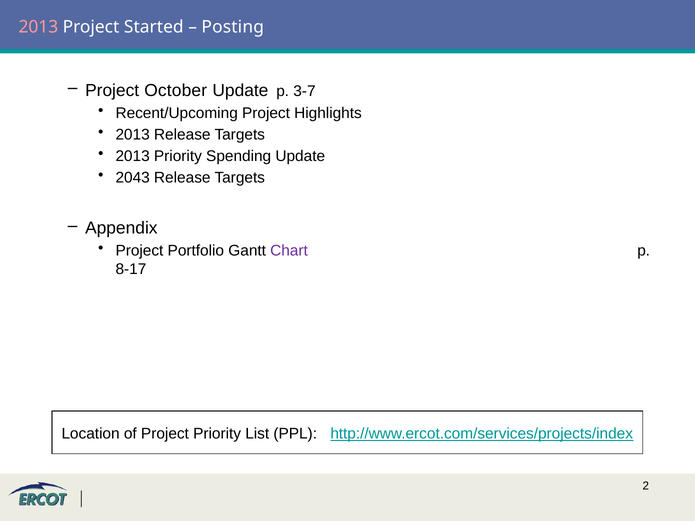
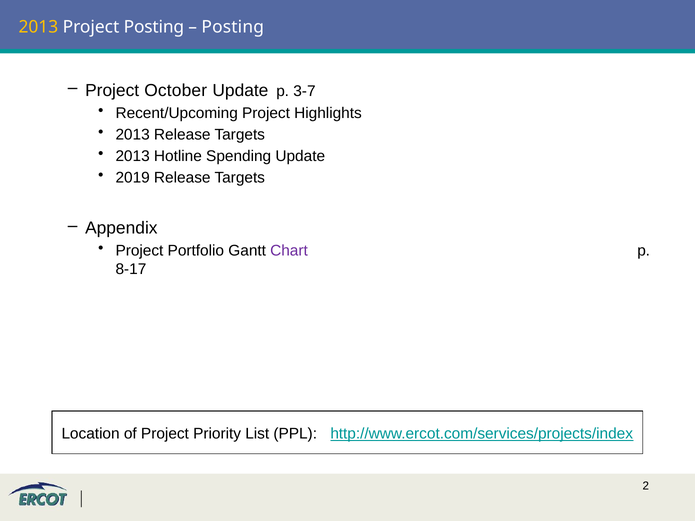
2013 colour: pink -> yellow (38, 27)
Project Started: Started -> Posting (154, 27)
2013 Priority: Priority -> Hotline (178, 156)
2043: 2043 -> 2019 (133, 178)
